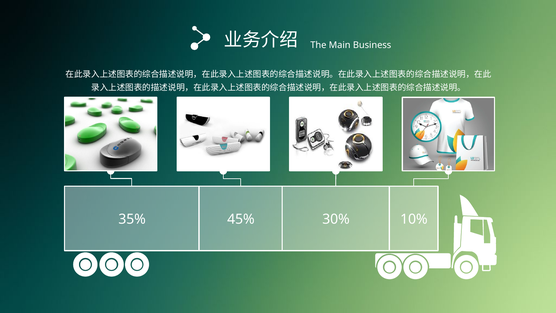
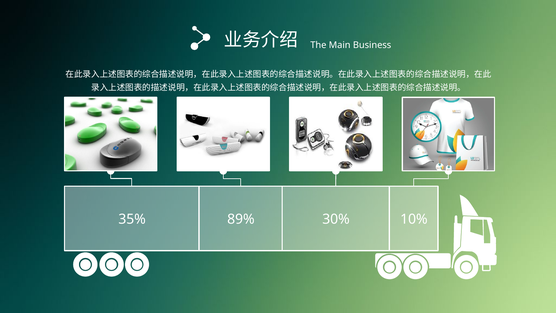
45%: 45% -> 89% (241, 219)
